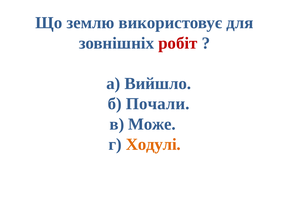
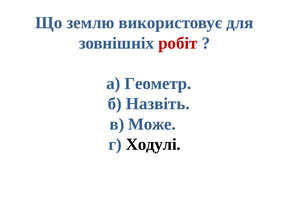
Вийшло: Вийшло -> Геометр (158, 83)
Почали: Почали -> Назвіть (158, 104)
Ходулі colour: orange -> black (153, 144)
